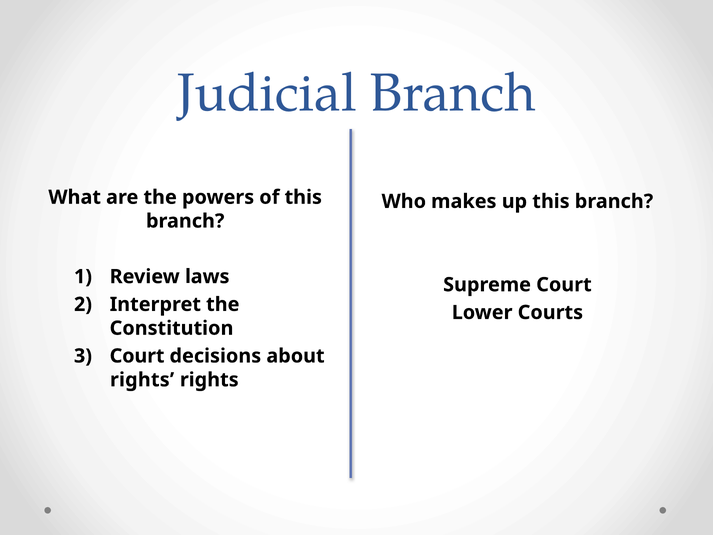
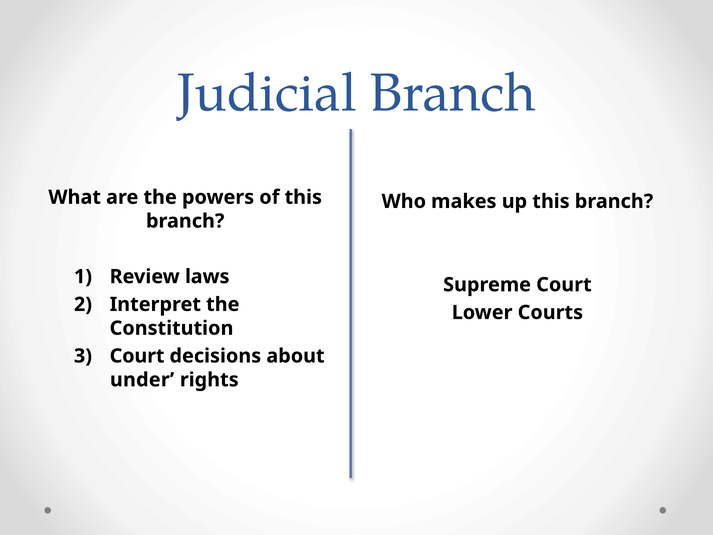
rights: rights -> under (142, 380)
